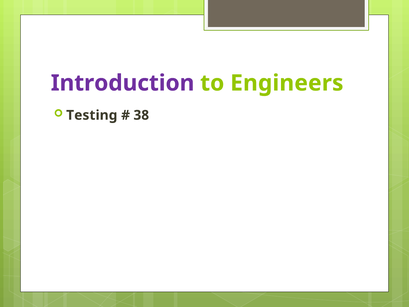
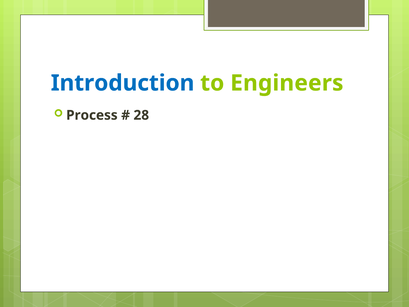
Introduction colour: purple -> blue (123, 83)
Testing: Testing -> Process (92, 115)
38: 38 -> 28 (141, 115)
